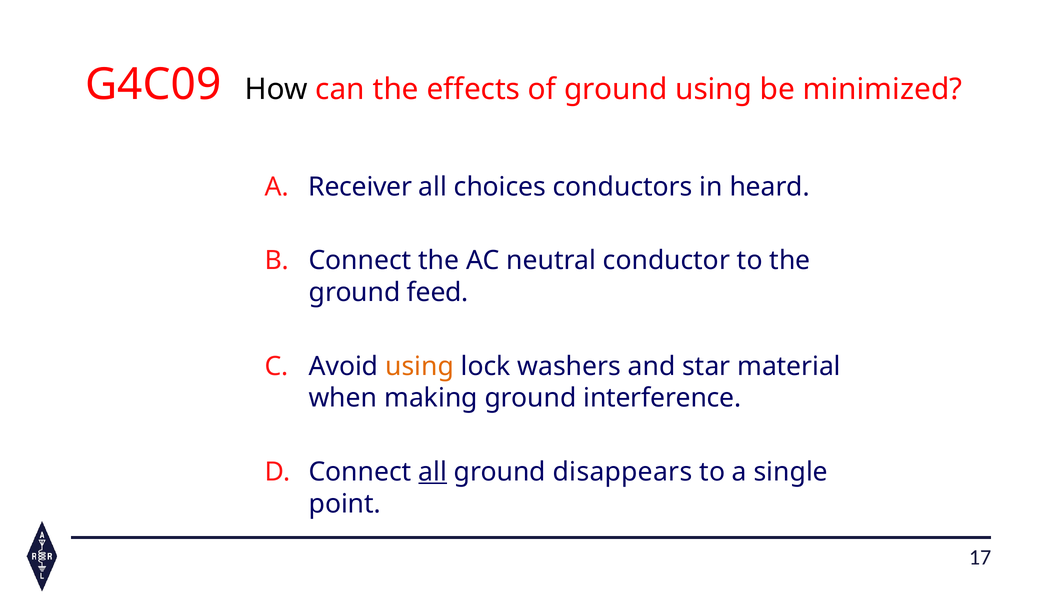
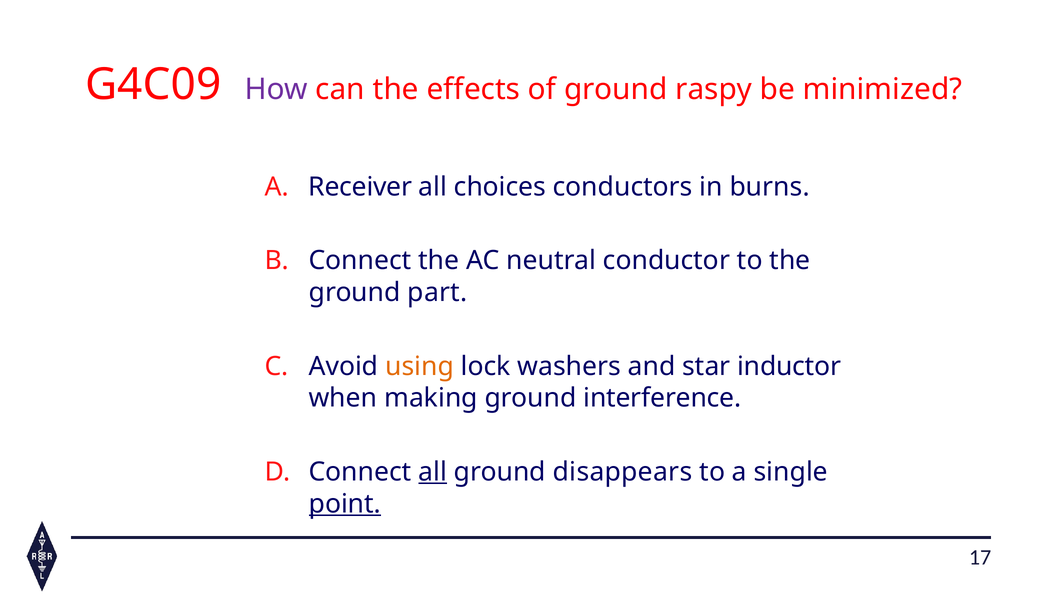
How colour: black -> purple (276, 89)
ground using: using -> raspy (714, 89)
heard: heard -> burns (770, 187)
feed: feed -> part (437, 292)
material: material -> inductor (789, 366)
point underline: none -> present (345, 503)
